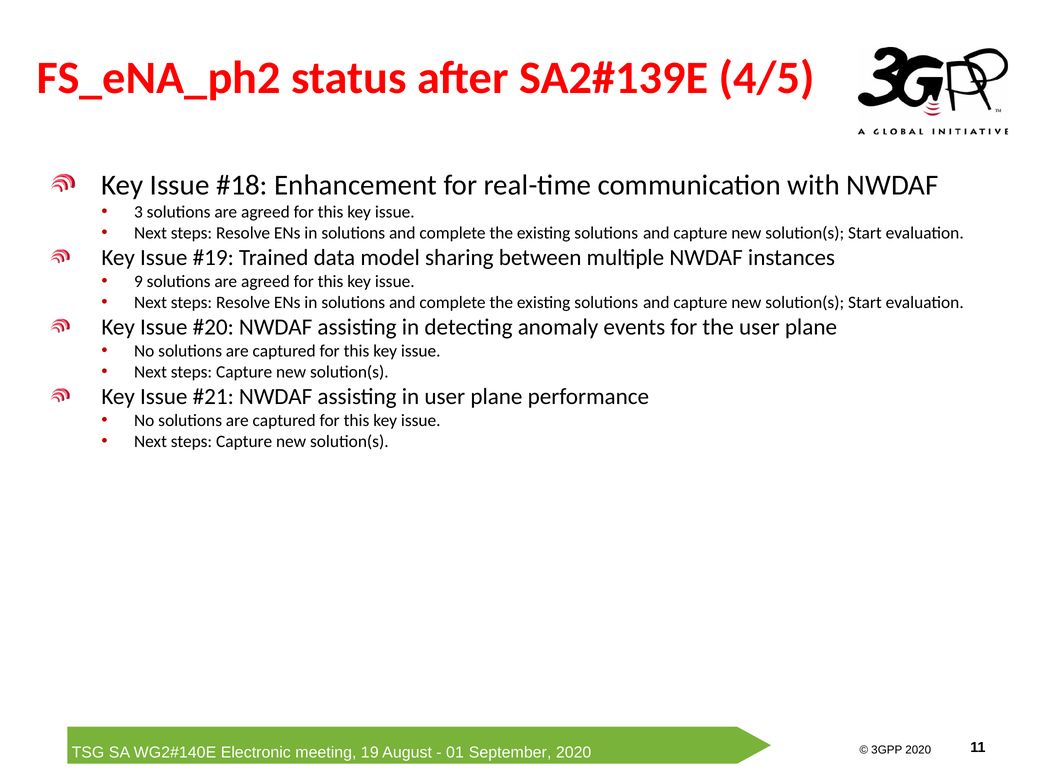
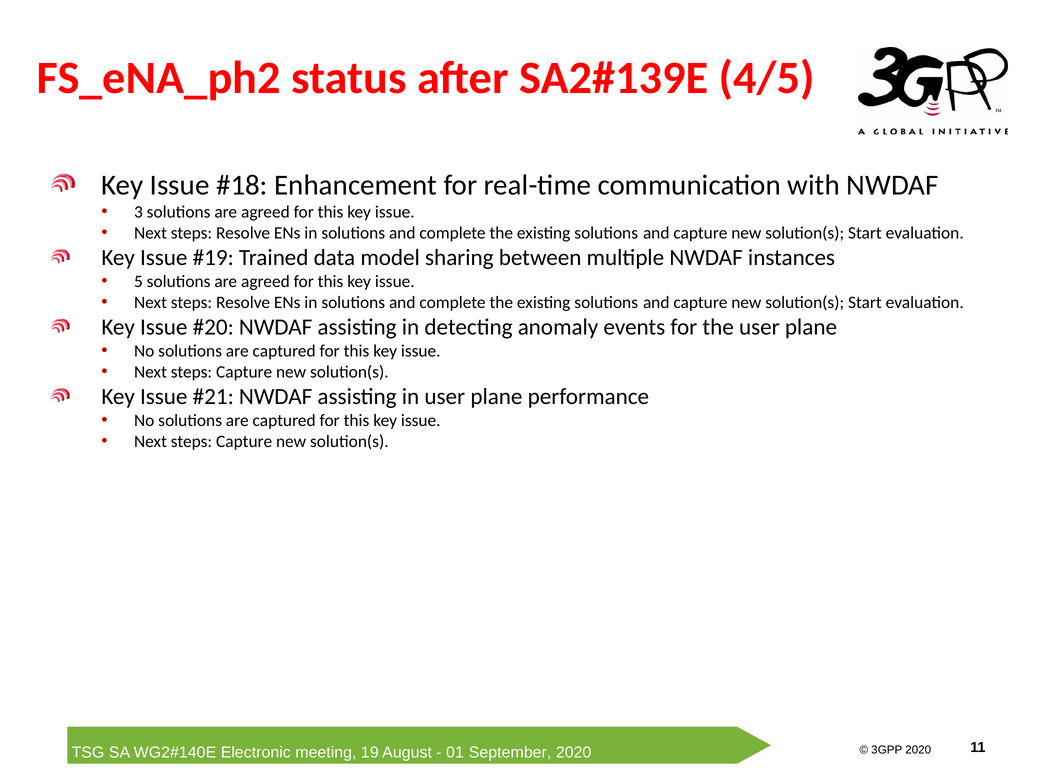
9: 9 -> 5 (138, 282)
